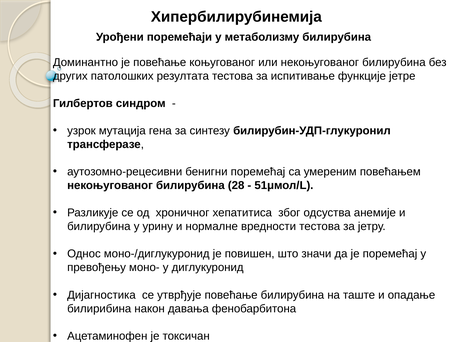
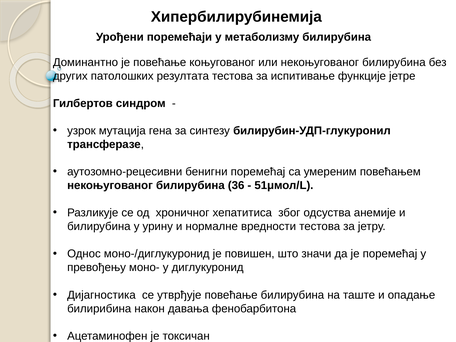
28: 28 -> 36 (236, 185)
